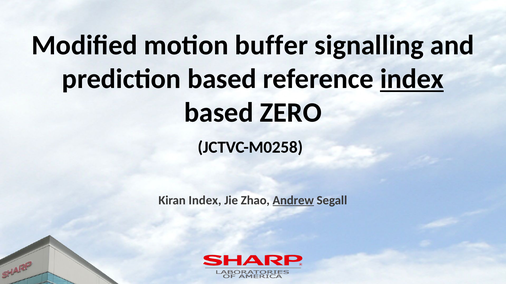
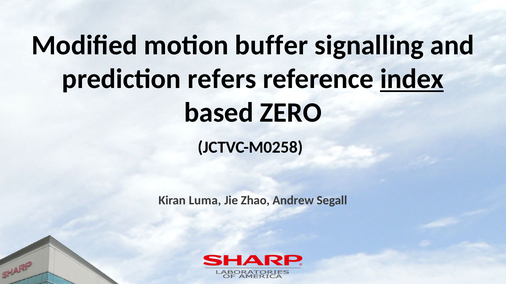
prediction based: based -> refers (222, 79)
Kiran Index: Index -> Luma (205, 201)
Andrew underline: present -> none (293, 201)
